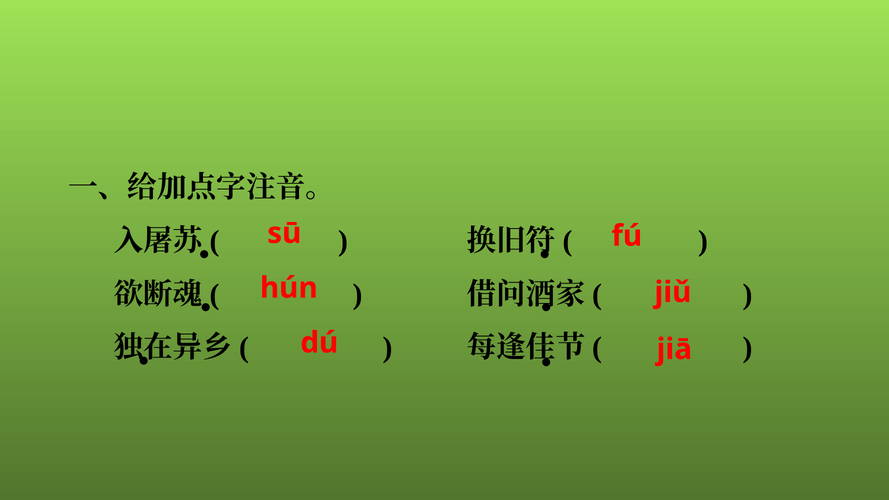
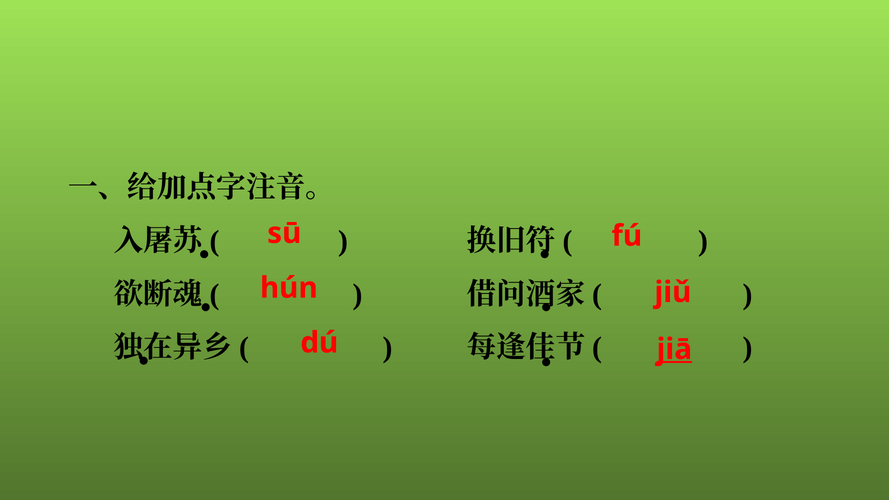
jiā underline: none -> present (674, 349)
